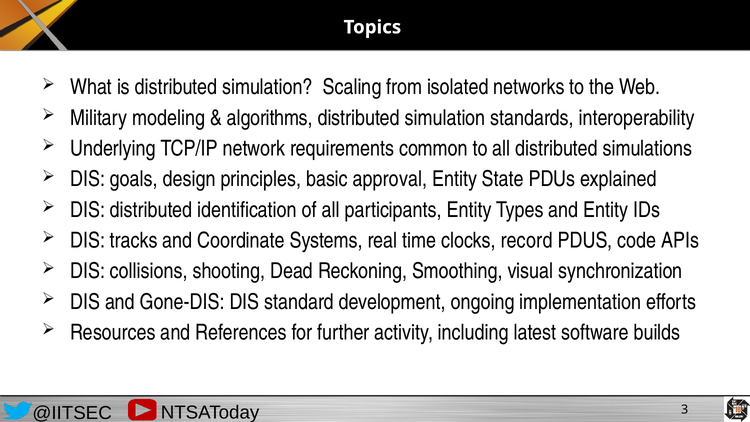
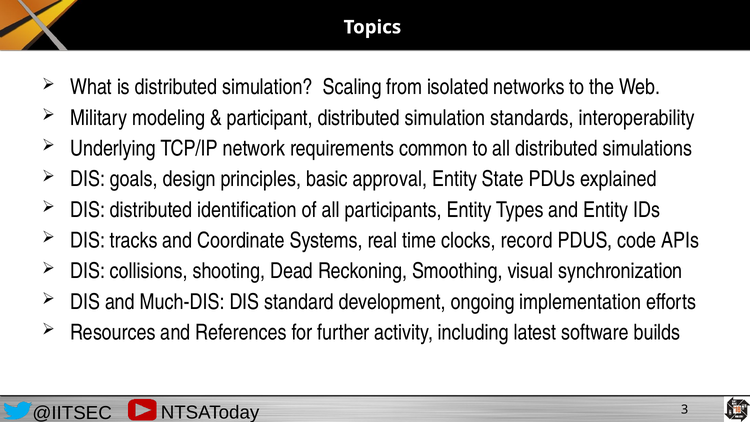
algorithms: algorithms -> participant (270, 118)
Gone-DIS: Gone-DIS -> Much-DIS (182, 302)
